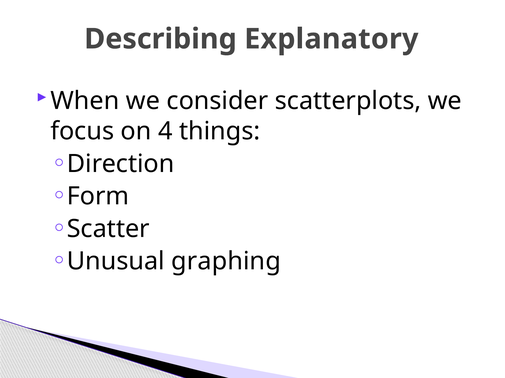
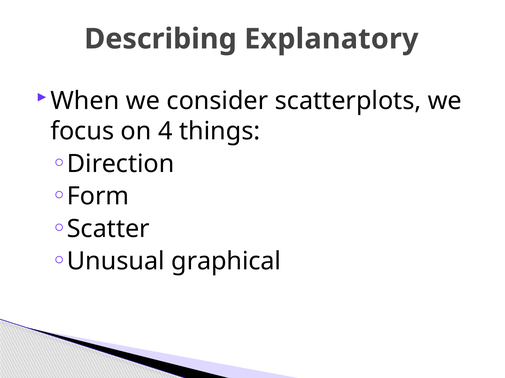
graphing: graphing -> graphical (226, 262)
